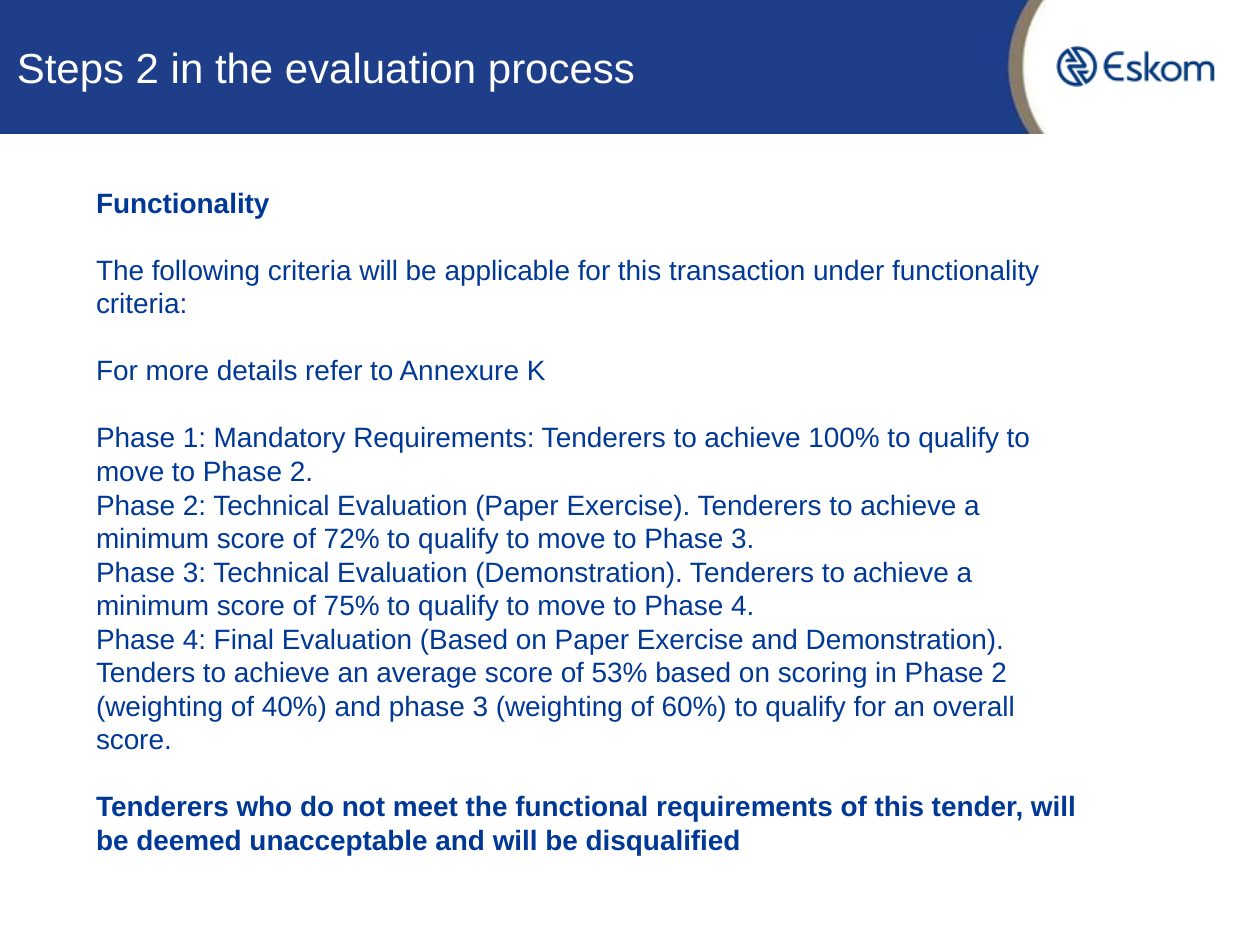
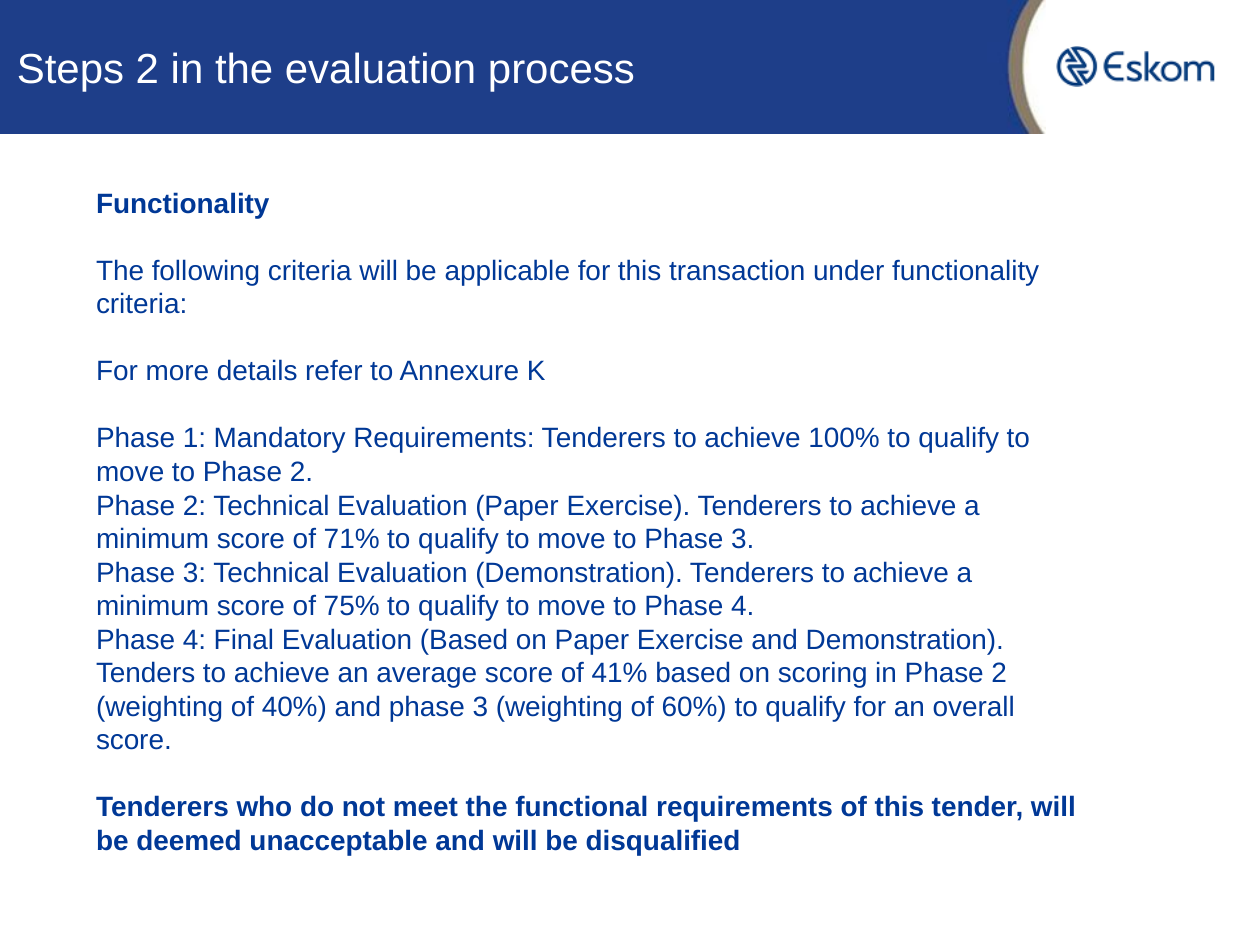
72%: 72% -> 71% (352, 539)
53%: 53% -> 41% (620, 674)
